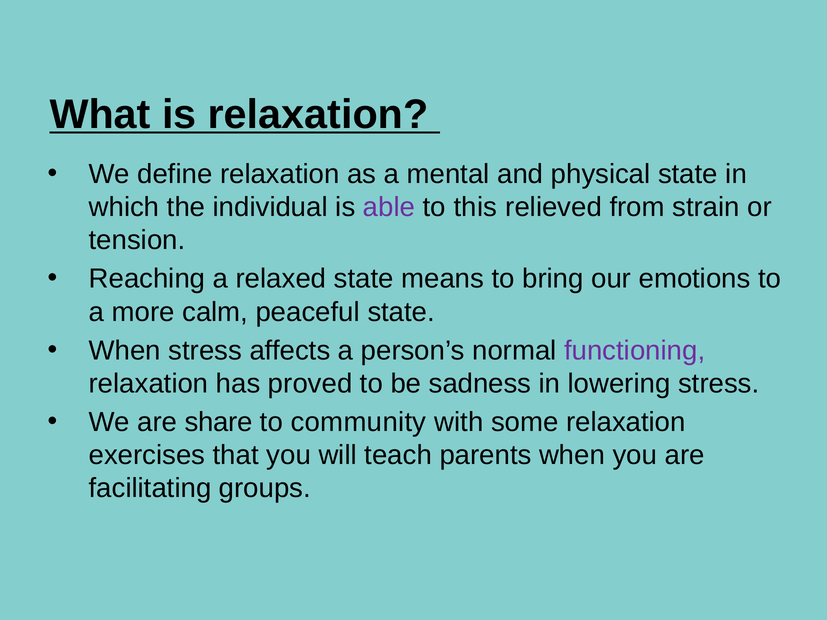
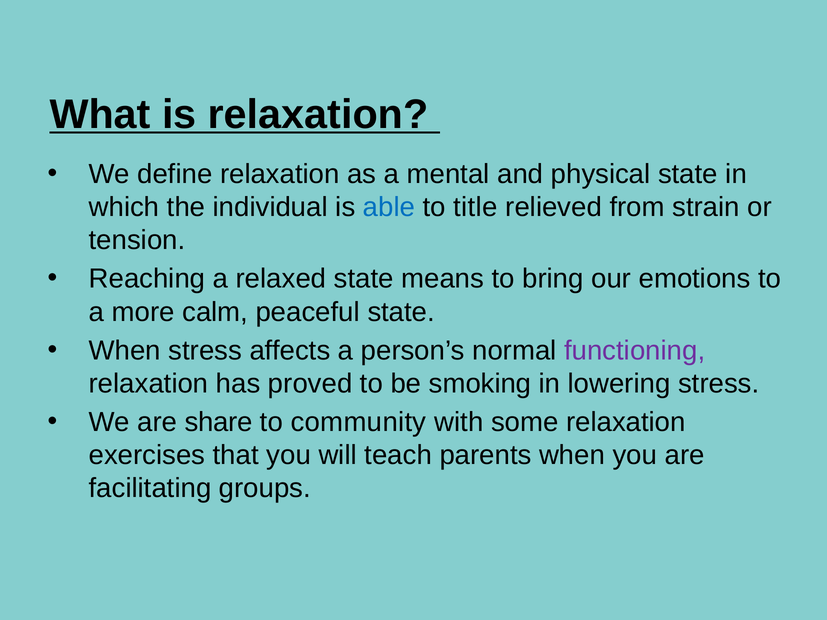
able colour: purple -> blue (389, 207)
this: this -> title (475, 207)
sadness: sadness -> smoking (480, 384)
